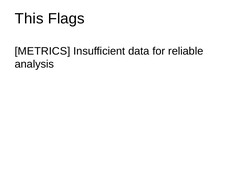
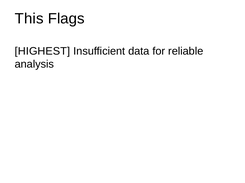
METRICS: METRICS -> HIGHEST (42, 51)
